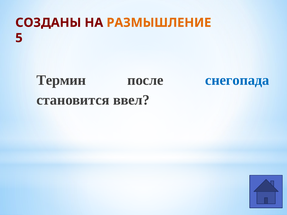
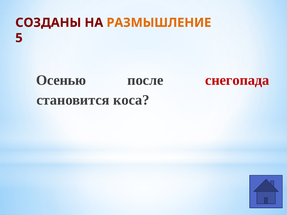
Термин: Термин -> Осенью (61, 80)
снегопада colour: blue -> red (237, 80)
ввел: ввел -> коса (131, 100)
